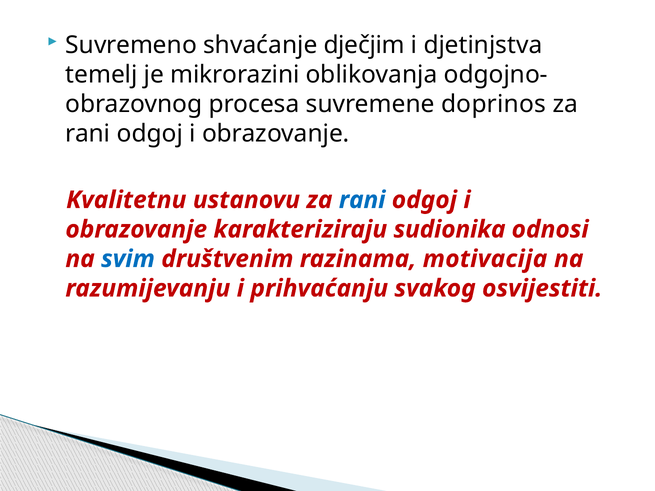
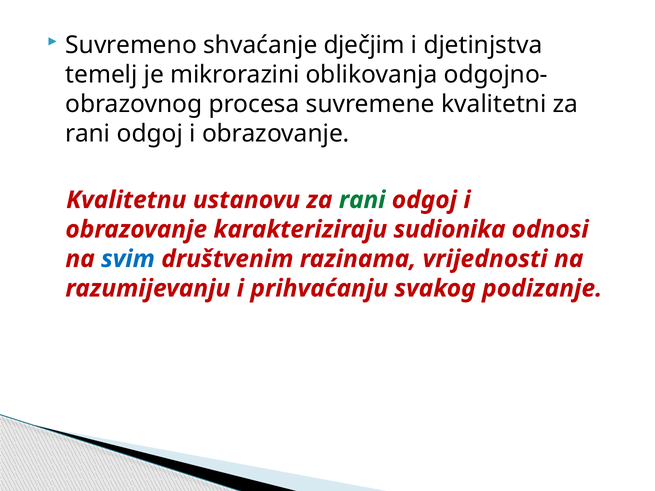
doprinos: doprinos -> kvalitetni (494, 104)
rani colour: blue -> green (362, 200)
motivacija: motivacija -> vrijednosti (485, 259)
osvijestiti: osvijestiti -> podizanje (542, 289)
